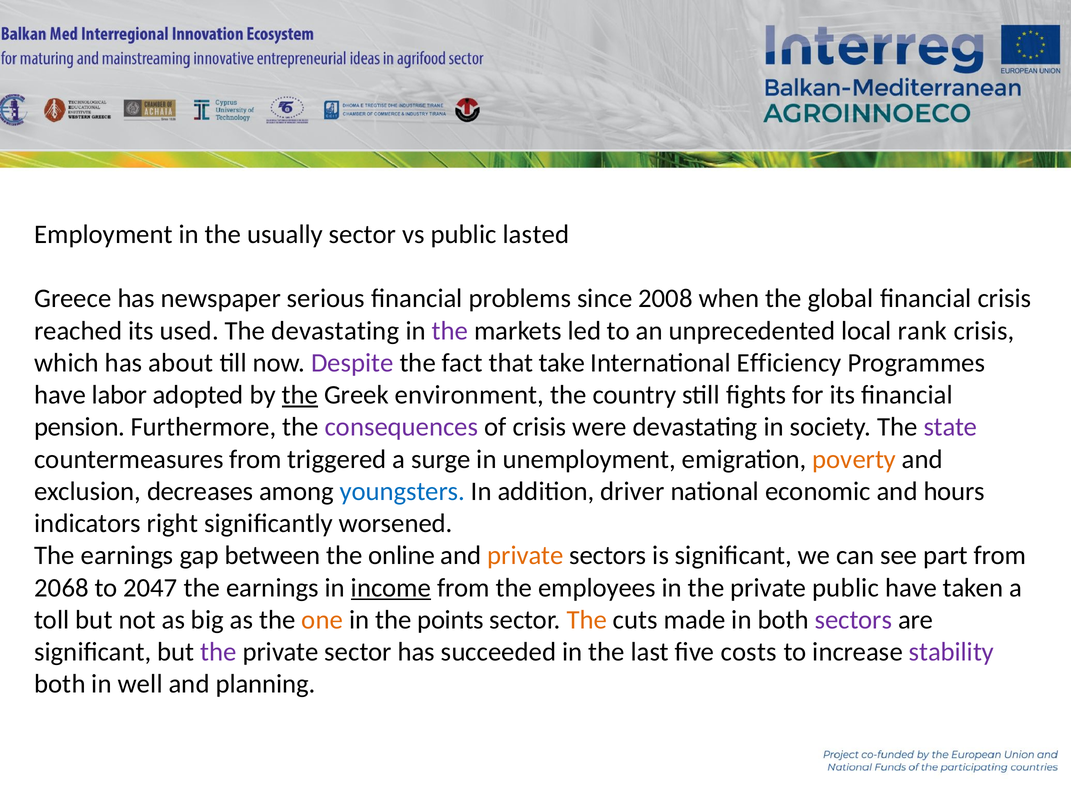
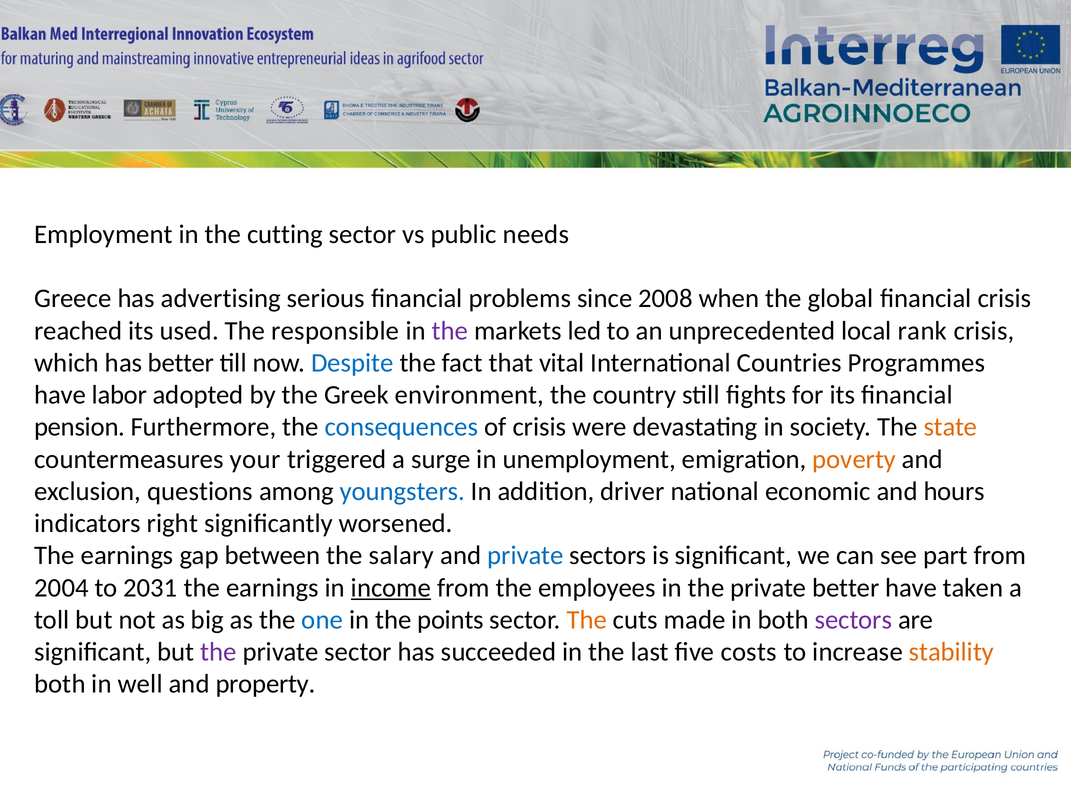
usually: usually -> cutting (285, 234)
lasted: lasted -> needs (536, 234)
newspaper: newspaper -> advertising (221, 299)
The devastating: devastating -> responsible (335, 331)
has about: about -> better (181, 363)
Despite colour: purple -> blue (352, 363)
take: take -> vital (562, 363)
Efficiency: Efficiency -> Countries (789, 363)
the underline: present -> none (300, 395)
consequences colour: purple -> blue (401, 427)
state colour: purple -> orange (950, 427)
countermeasures from: from -> your (255, 459)
decreases: decreases -> questions (200, 492)
online: online -> salary (401, 556)
private colour: orange -> blue (525, 556)
2068: 2068 -> 2004 (62, 588)
2047: 2047 -> 2031 (150, 588)
private public: public -> better (846, 588)
one colour: orange -> blue (322, 620)
stability colour: purple -> orange (951, 652)
planning: planning -> property (266, 684)
